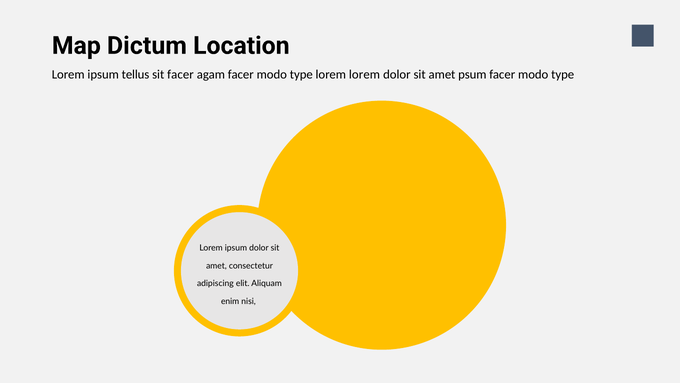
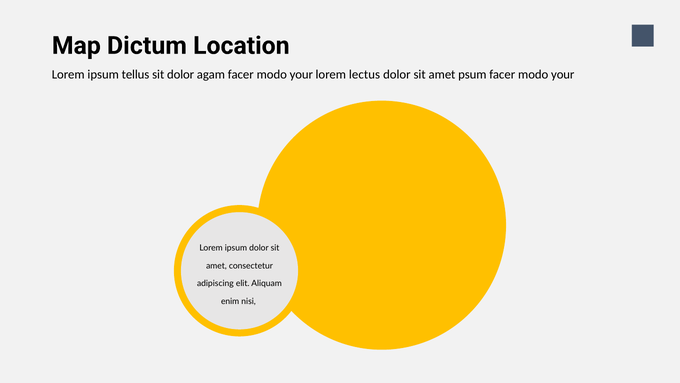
sit facer: facer -> dolor (181, 74)
agam facer modo type: type -> your (301, 74)
lorem lorem: lorem -> lectus (364, 74)
type: type -> your (563, 74)
